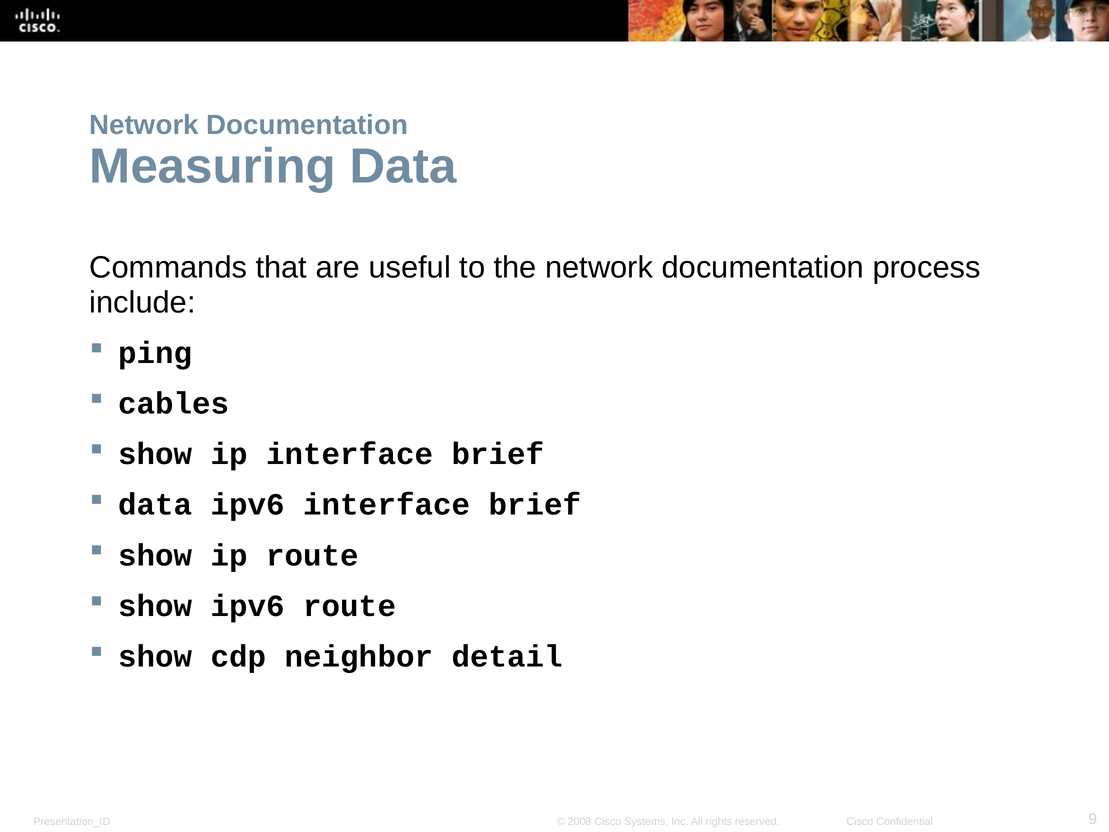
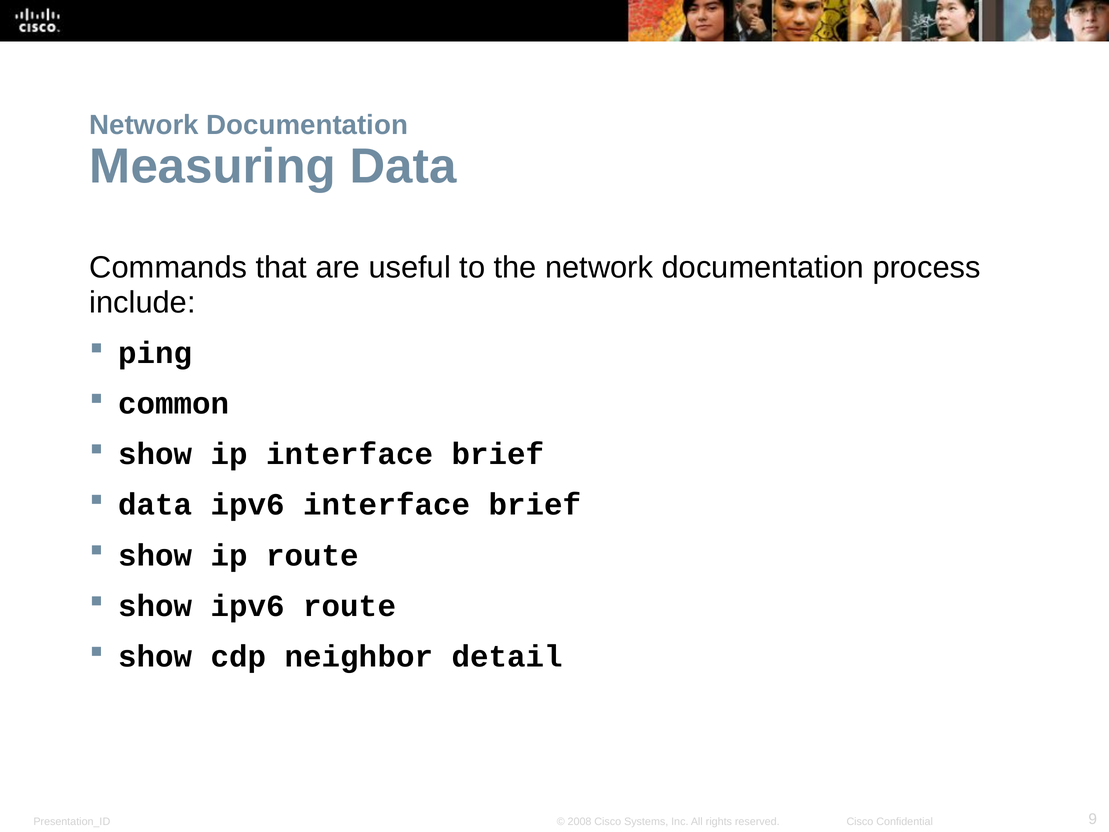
cables: cables -> common (174, 404)
